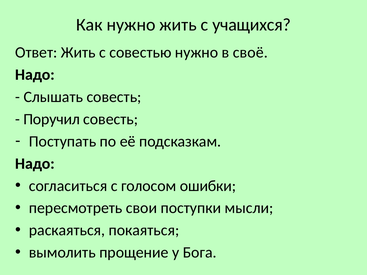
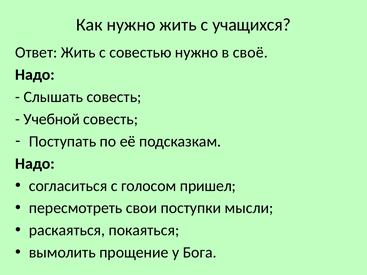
Поручил: Поручил -> Учебной (52, 119)
ошибки: ошибки -> пришел (208, 186)
